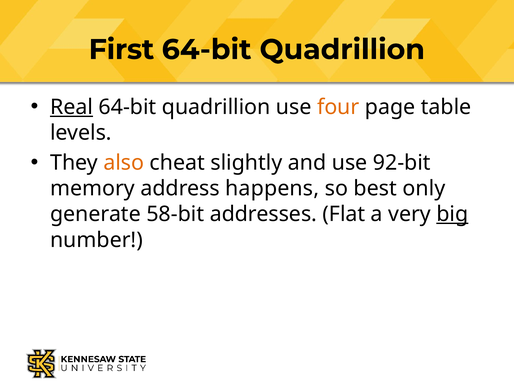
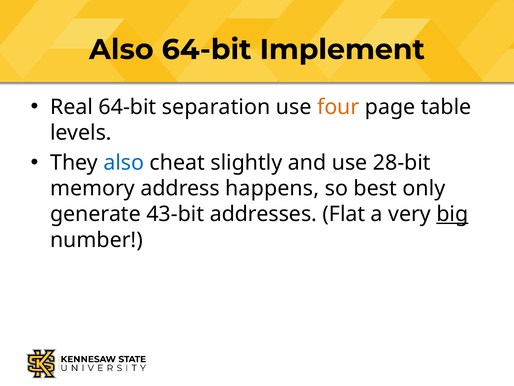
First: First -> Also (121, 50)
Quadrillion: Quadrillion -> Implement (342, 50)
Real underline: present -> none (72, 107)
quadrillion: quadrillion -> separation (216, 107)
also colour: orange -> blue (124, 163)
92-bit: 92-bit -> 28-bit (402, 163)
58-bit: 58-bit -> 43-bit (175, 214)
